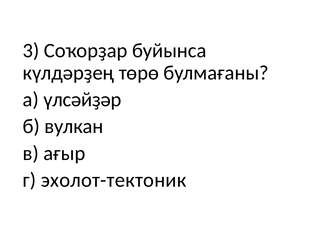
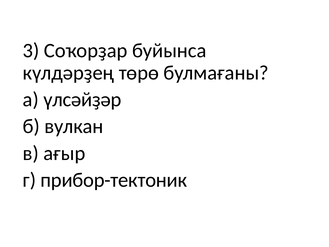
эхолот-тектоник: эхолот-тектоник -> прибор-тектоник (114, 180)
